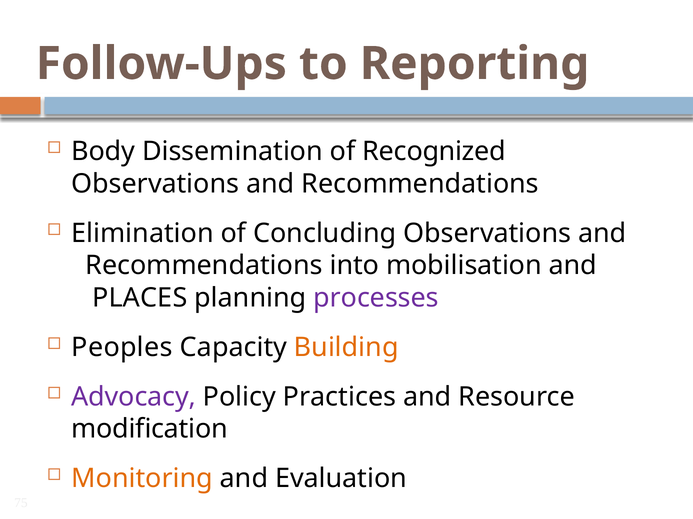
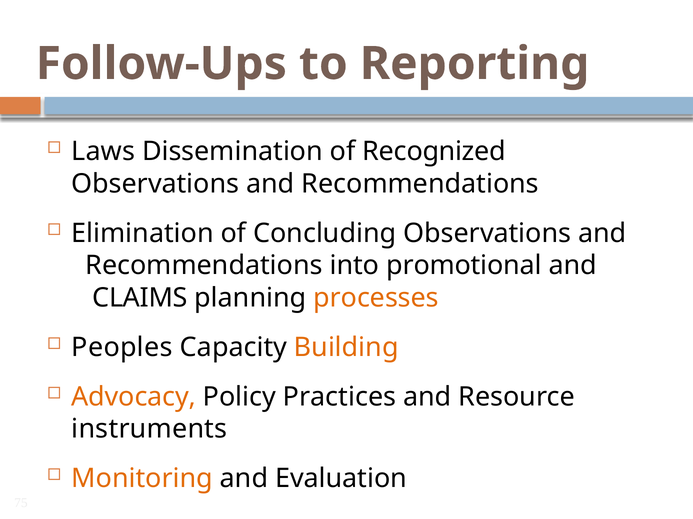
Body: Body -> Laws (103, 152)
mobilisation: mobilisation -> promotional (464, 266)
PLACES: PLACES -> CLAIMS (140, 298)
processes colour: purple -> orange (376, 298)
Advocacy colour: purple -> orange (134, 397)
modification: modification -> instruments (149, 430)
